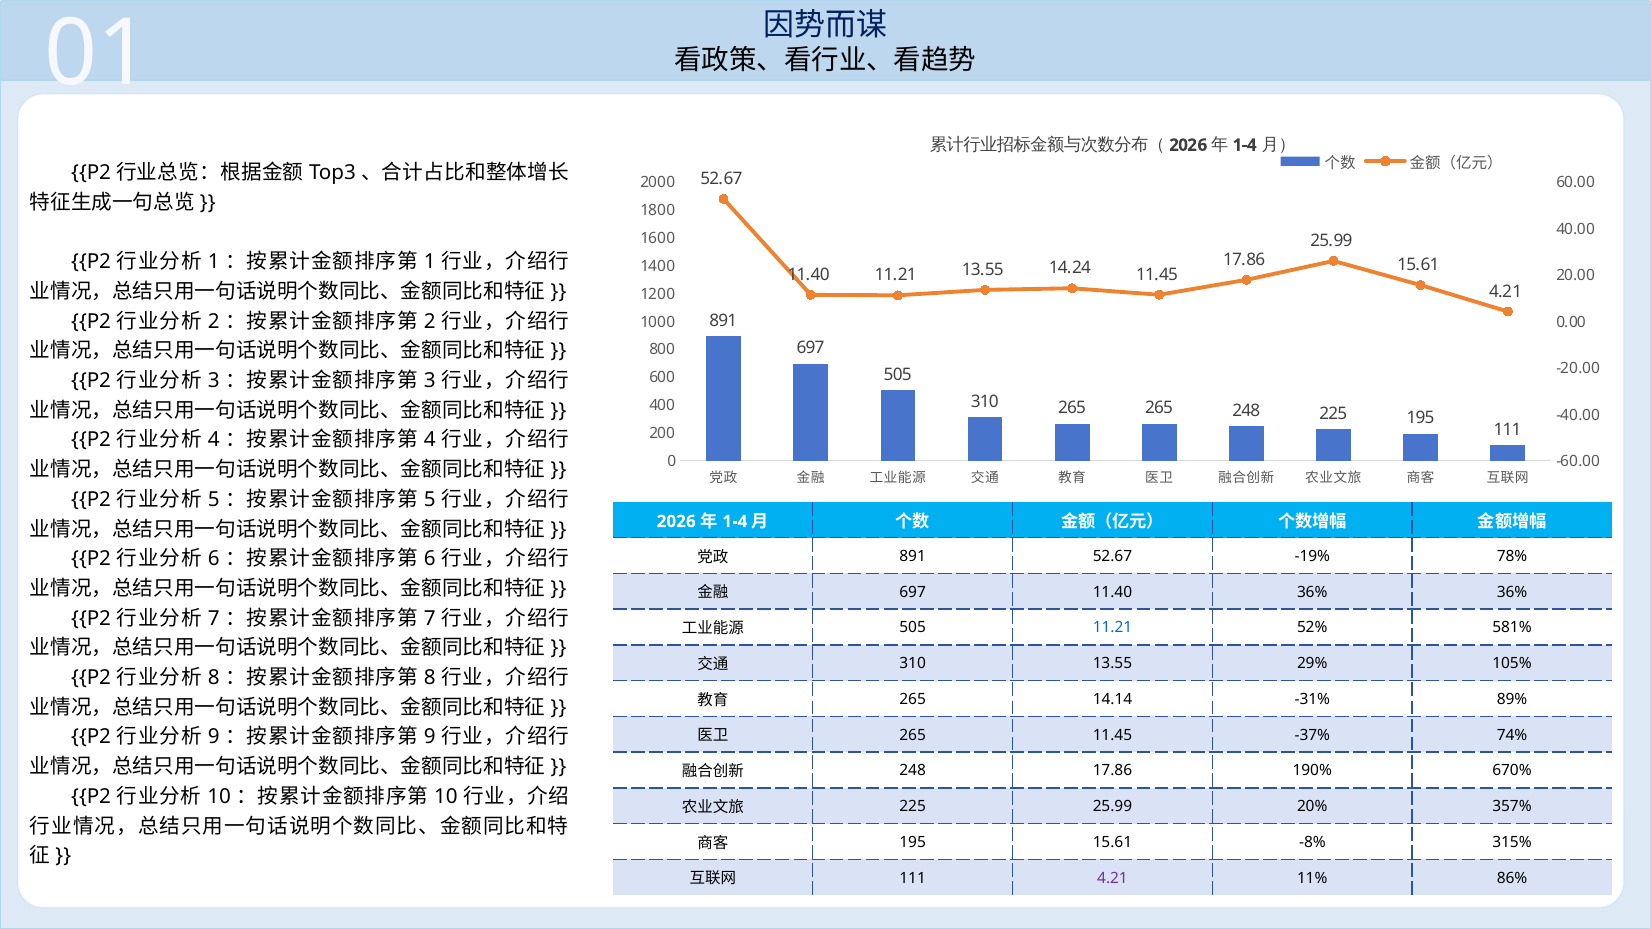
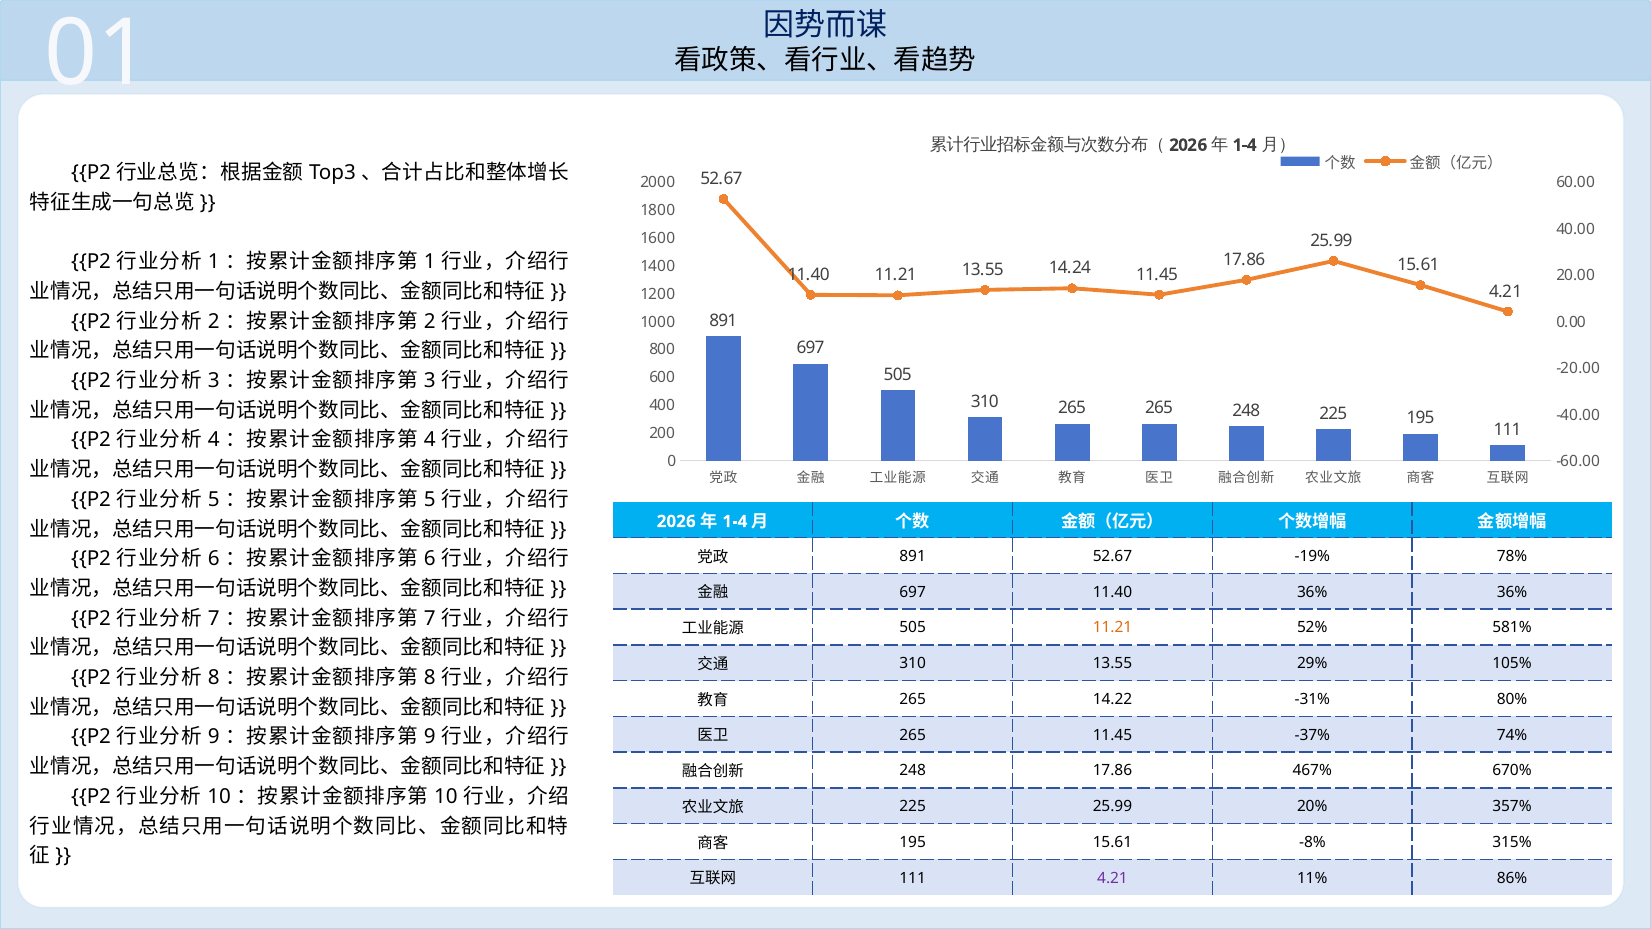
11.21 colour: blue -> orange (1113, 628)
14.14: 14.14 -> 14.22 (1113, 699)
89%: 89% -> 80% (1512, 699)
190%: 190% -> 467% (1312, 771)
